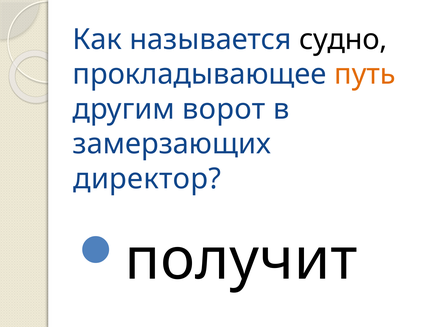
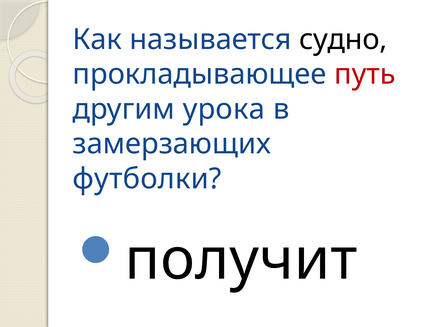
путь colour: orange -> red (365, 74)
ворот: ворот -> урока (224, 109)
директор: директор -> футболки (147, 179)
